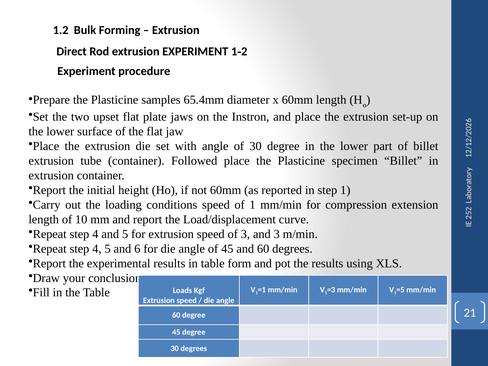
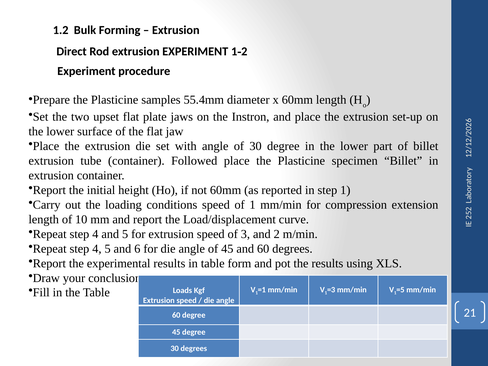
65.4mm: 65.4mm -> 55.4mm (204, 100)
and 3: 3 -> 2 (277, 234)
